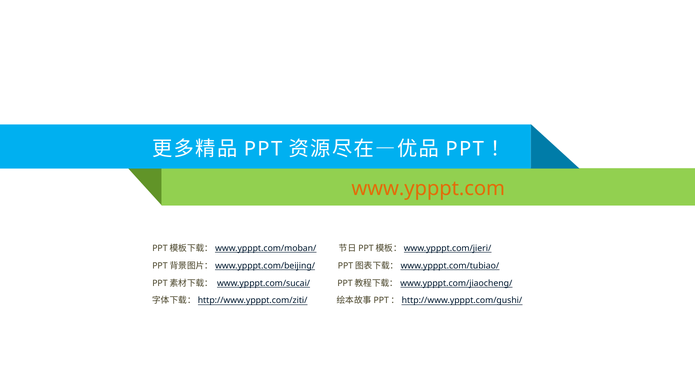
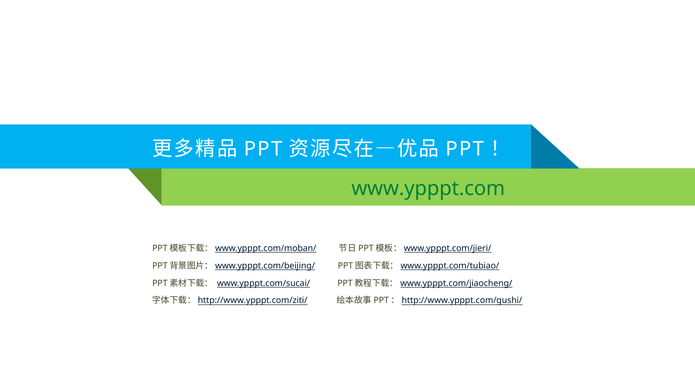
www.ypppt.com colour: orange -> green (428, 188)
